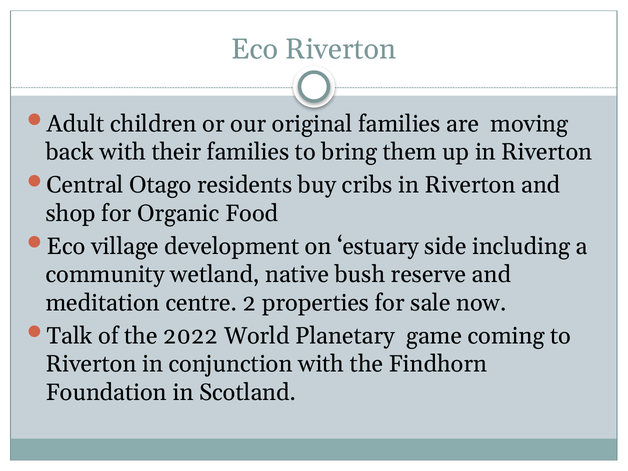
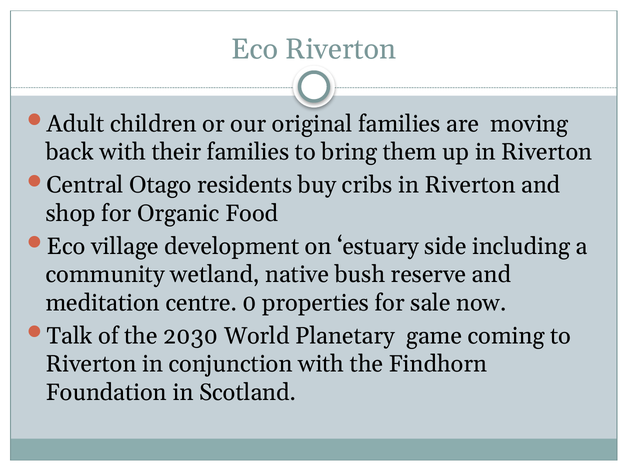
2: 2 -> 0 (250, 303)
2022: 2022 -> 2030 (191, 336)
